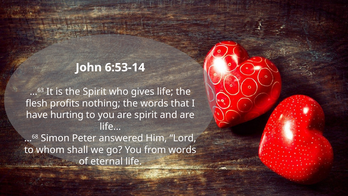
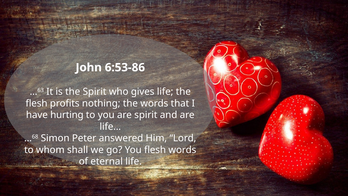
6:53-14: 6:53-14 -> 6:53-86 (125, 67)
You from: from -> flesh (155, 150)
